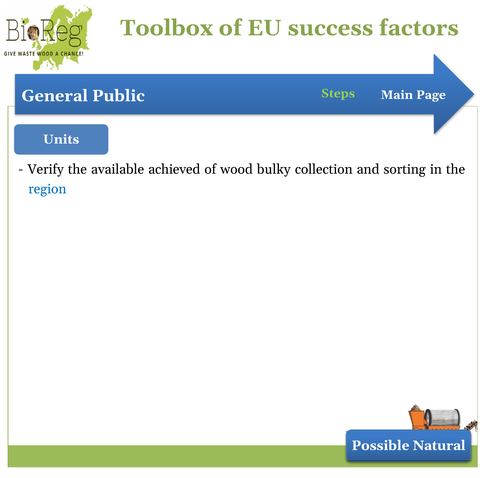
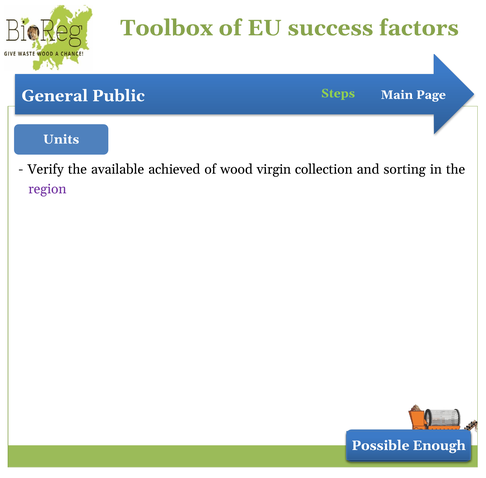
bulky: bulky -> virgin (274, 170)
region colour: blue -> purple (47, 189)
Natural: Natural -> Enough (439, 446)
